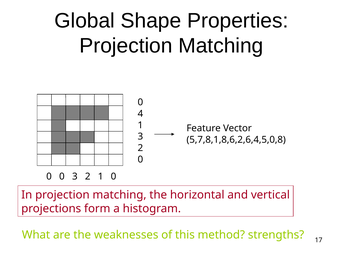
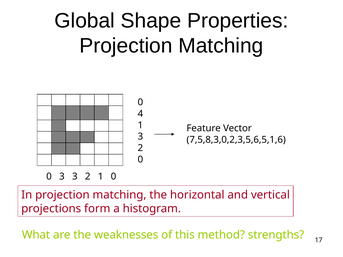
5,7,8,1,8,6,2,6,4,5,0,8: 5,7,8,1,8,6,2,6,4,5,0,8 -> 7,5,8,3,0,2,3,5,6,5,1,6 (236, 140)
0: 0 -> 3 (62, 177)
